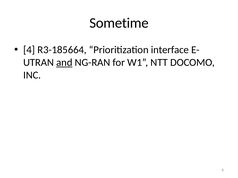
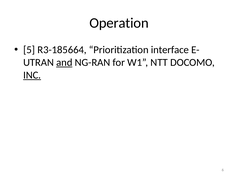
Sometime: Sometime -> Operation (119, 23)
4: 4 -> 5 (29, 50)
INC underline: none -> present (32, 75)
